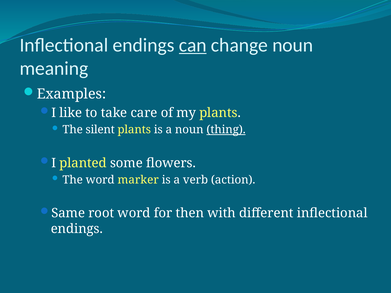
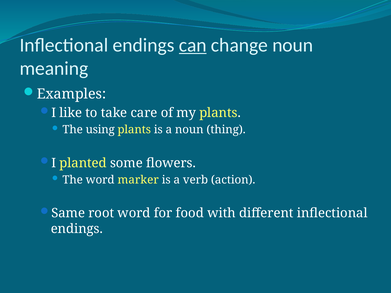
silent: silent -> using (100, 130)
thing underline: present -> none (226, 130)
then: then -> food (190, 213)
